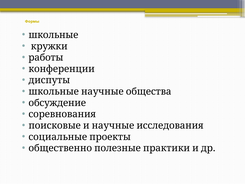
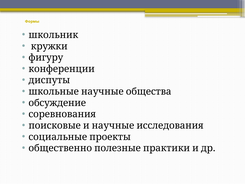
школьные: школьные -> школьник (53, 35)
работы: работы -> фигуру (46, 58)
